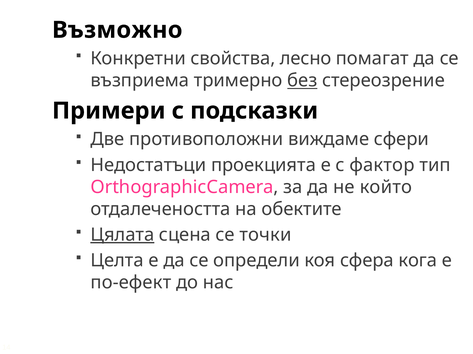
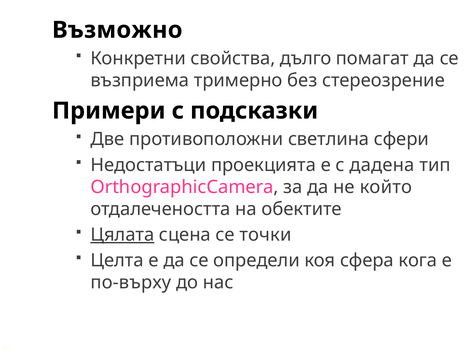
лесно: лесно -> дълго (306, 59)
без underline: present -> none (302, 81)
виждаме: виждаме -> светлина (329, 140)
фактор: фактор -> дадена (382, 165)
по-ефект: по-ефект -> по-върху (131, 283)
